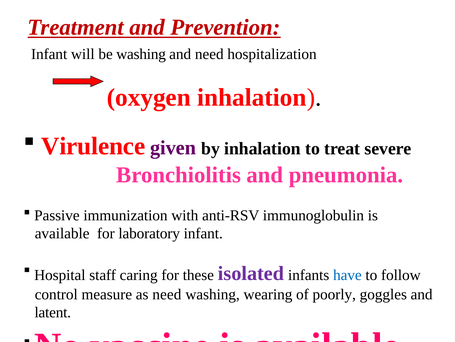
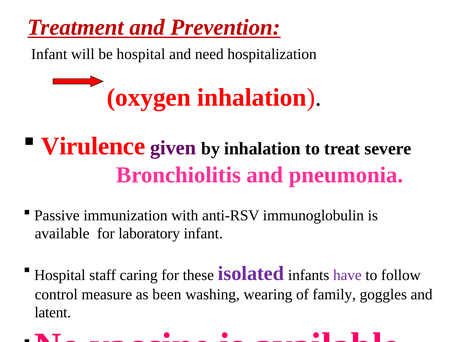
be washing: washing -> hospital (141, 54)
have colour: blue -> purple (347, 275)
as need: need -> been (167, 294)
poorly: poorly -> family (334, 294)
